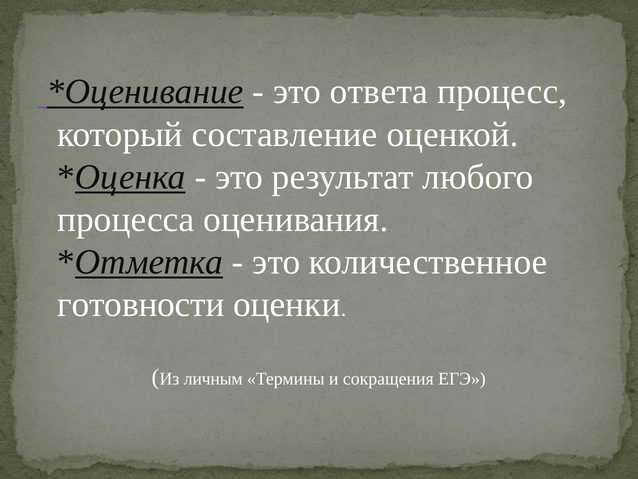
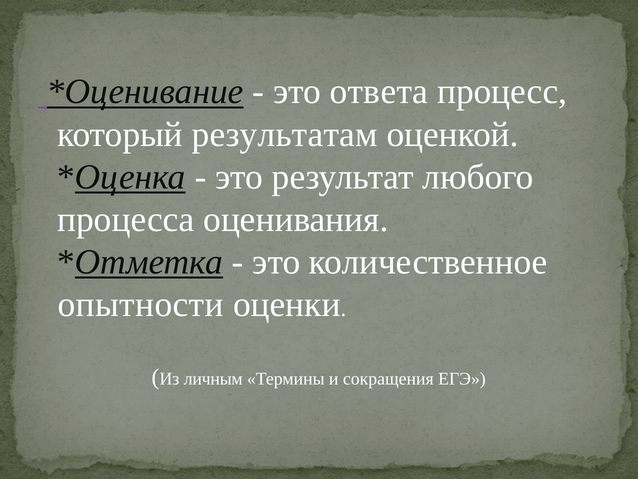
составление: составление -> результатам (285, 134)
готовности: готовности -> опытности (141, 304)
